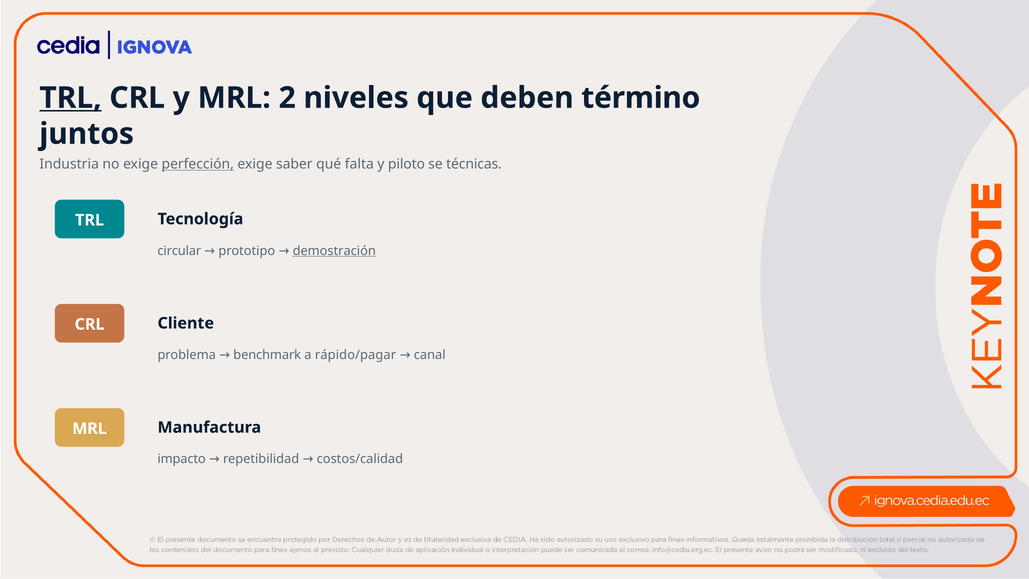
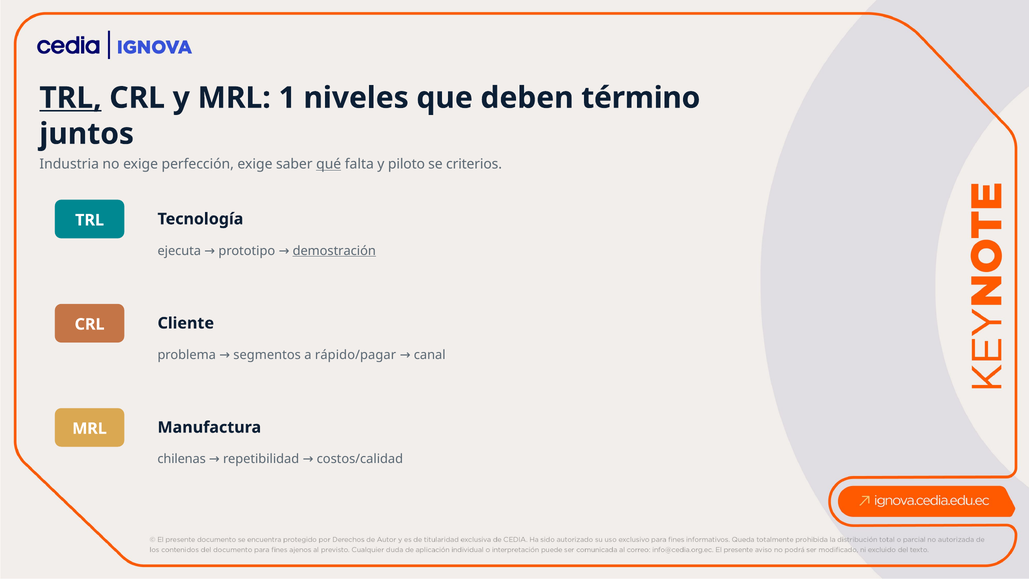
2: 2 -> 1 (287, 98)
perfección underline: present -> none (198, 164)
qué underline: none -> present (329, 164)
técnicas: técnicas -> criterios (474, 164)
circular: circular -> ejecuta (179, 251)
benchmark: benchmark -> segmentos (267, 355)
impacto: impacto -> chilenas (182, 459)
